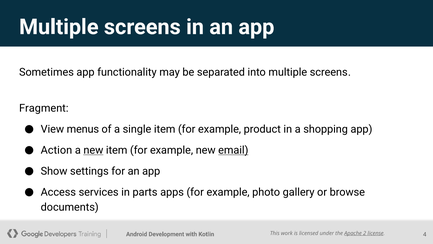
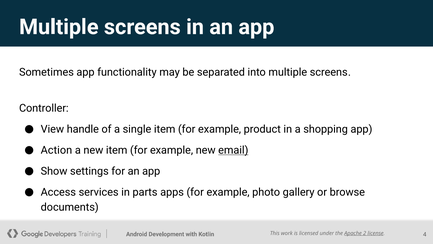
Fragment: Fragment -> Controller (44, 108)
menus: menus -> handle (83, 129)
new underline: present -> none (93, 150)
